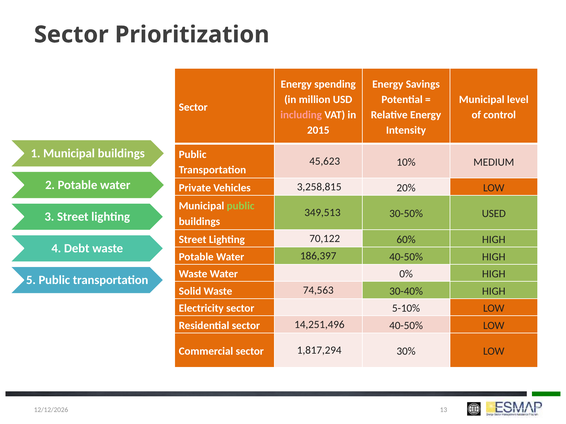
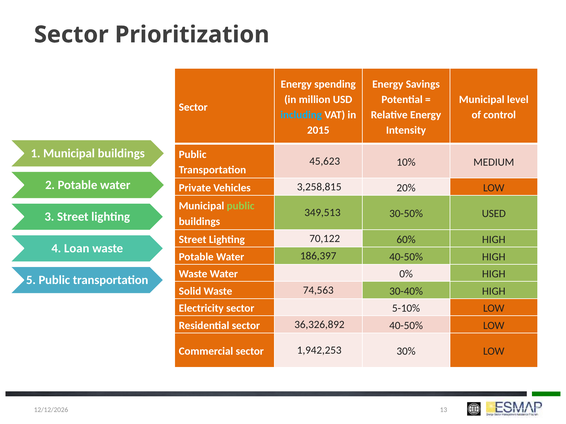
including colour: pink -> light blue (301, 115)
Debt: Debt -> Loan (77, 249)
14,251,496: 14,251,496 -> 36,326,892 (319, 325)
1,817,294: 1,817,294 -> 1,942,253 (319, 351)
